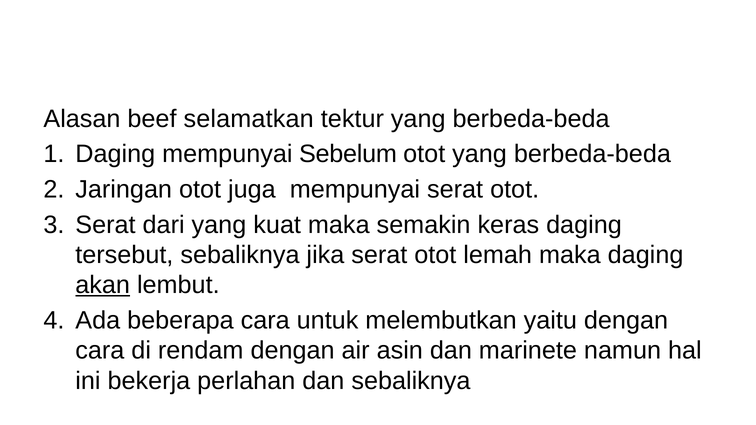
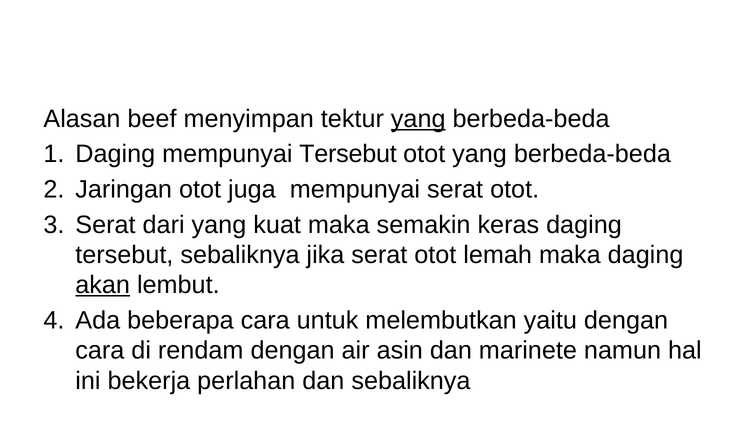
selamatkan: selamatkan -> menyimpan (249, 119)
yang underline: none -> present (418, 119)
mempunyai Sebelum: Sebelum -> Tersebut (348, 154)
